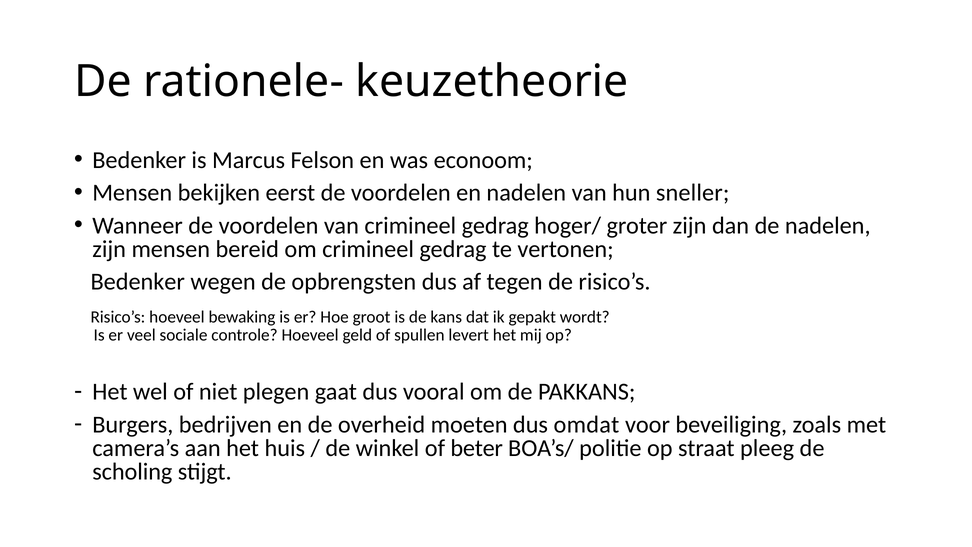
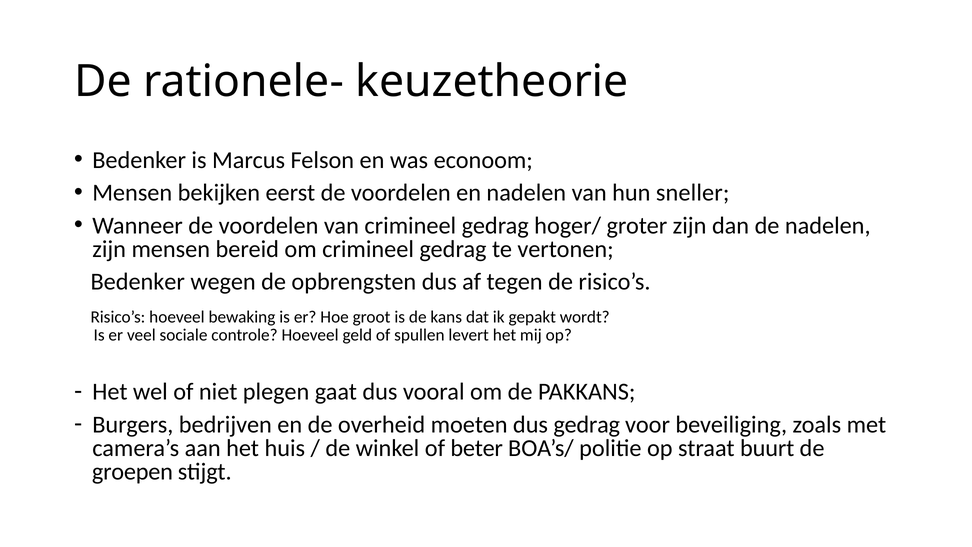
dus omdat: omdat -> gedrag (587, 424)
pleeg: pleeg -> buurt (767, 448)
scholing: scholing -> groepen (132, 472)
